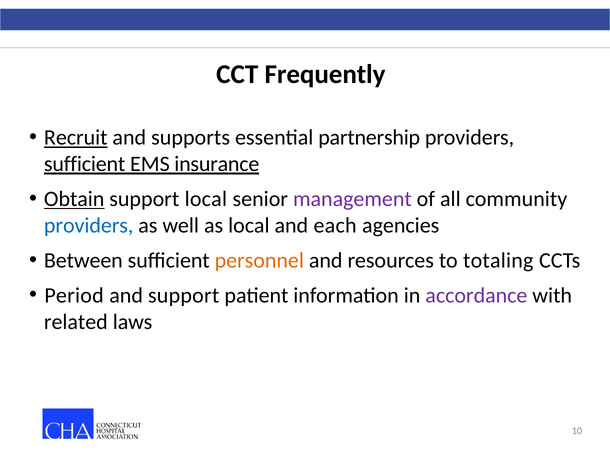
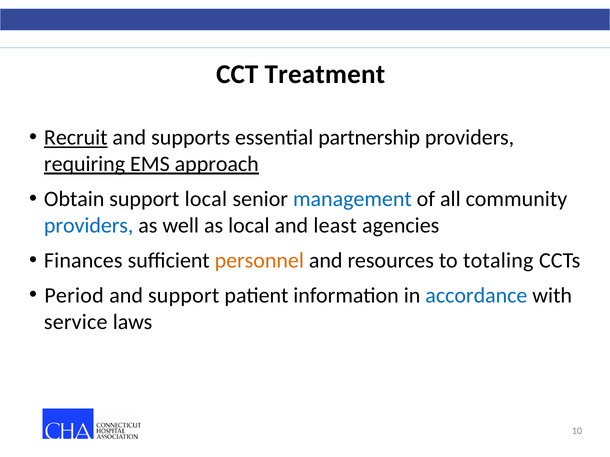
Frequently: Frequently -> Treatment (325, 75)
sufficient: sufficient -> requiring (85, 164)
insurance: insurance -> approach (217, 164)
Obtain underline: present -> none (74, 199)
management colour: purple -> blue (352, 199)
each: each -> least (335, 226)
Between: Between -> Finances (83, 261)
accordance colour: purple -> blue (476, 296)
related: related -> service (76, 322)
